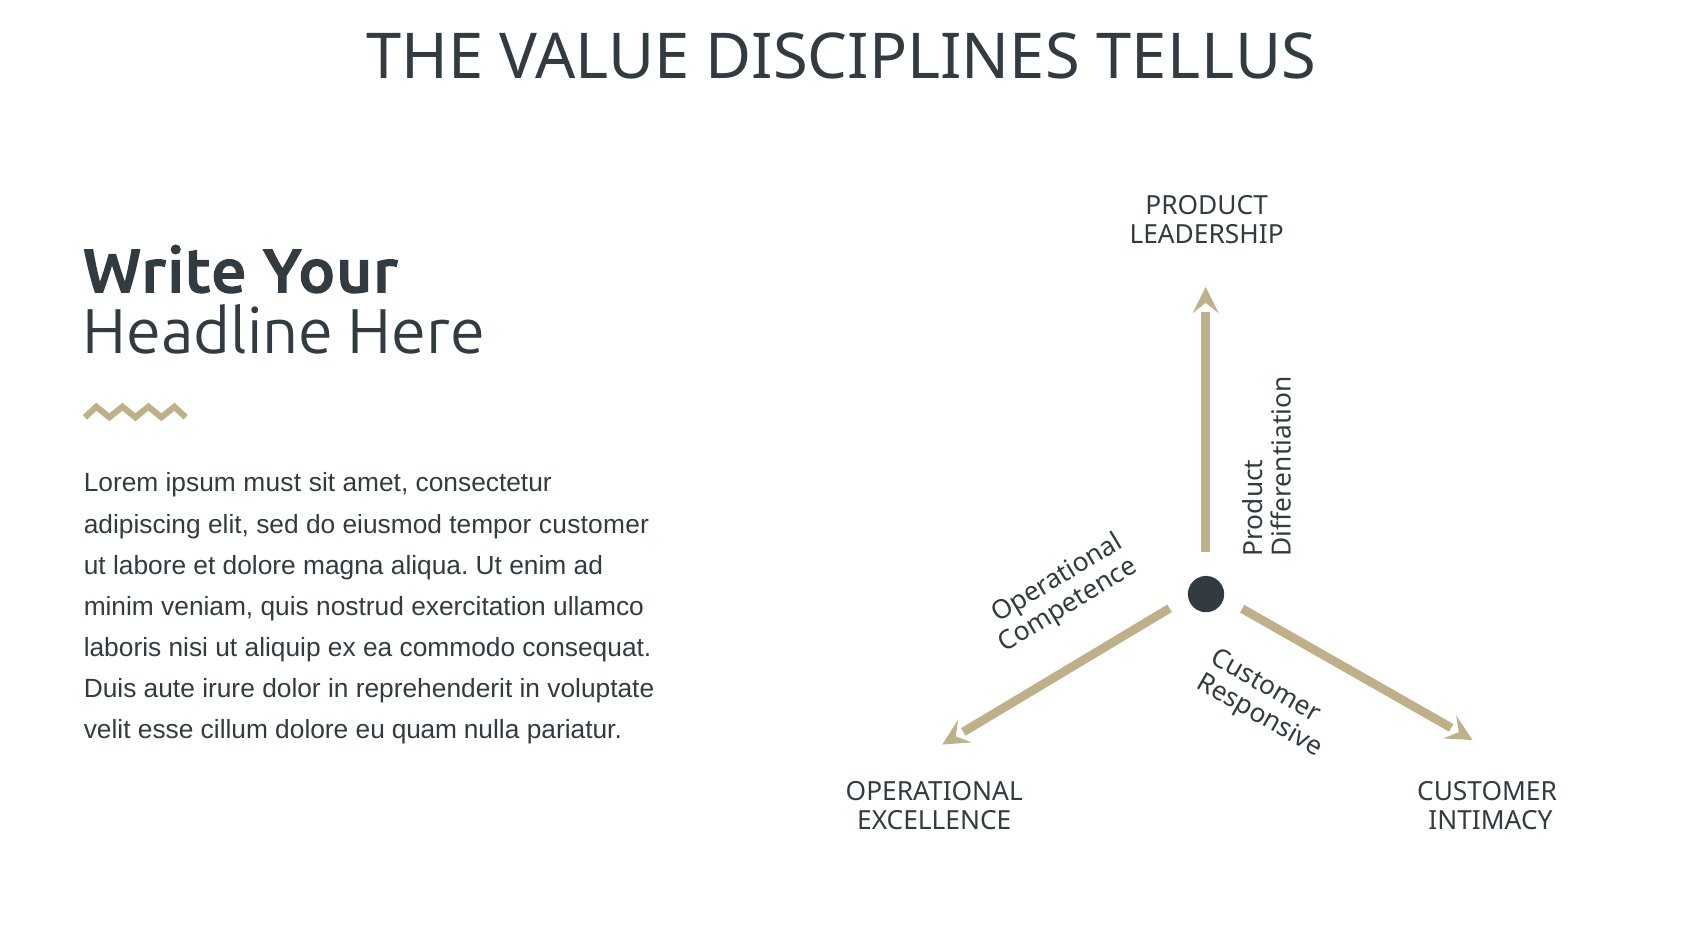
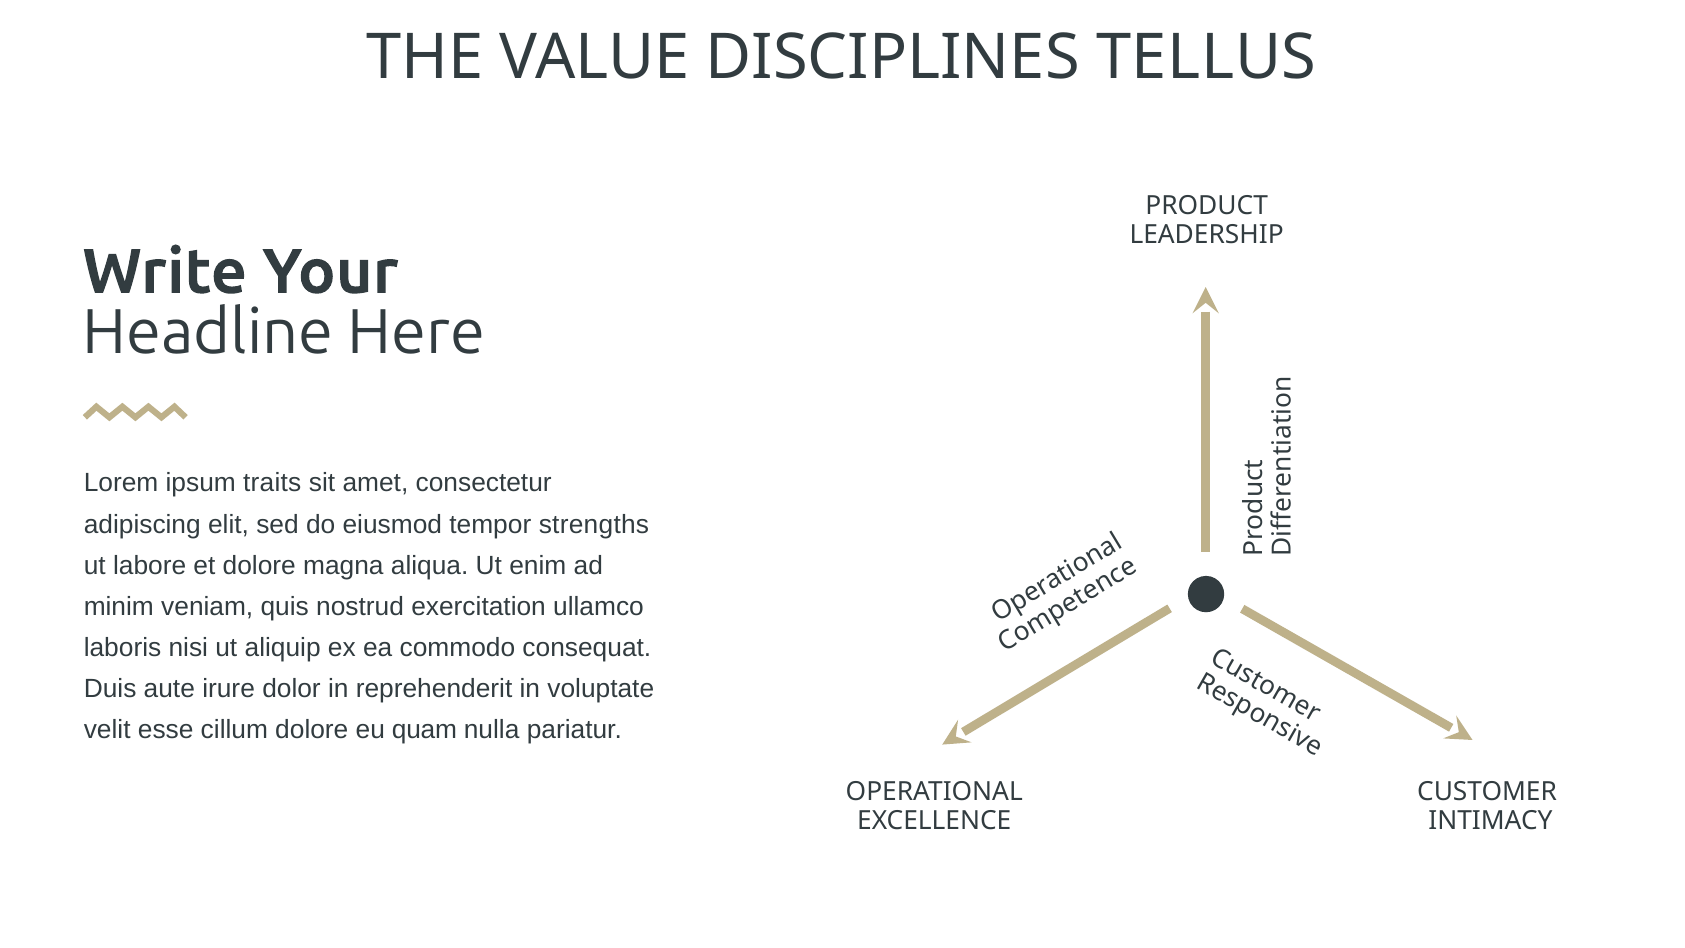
must: must -> traits (272, 483)
tempor customer: customer -> strengths (594, 524)
